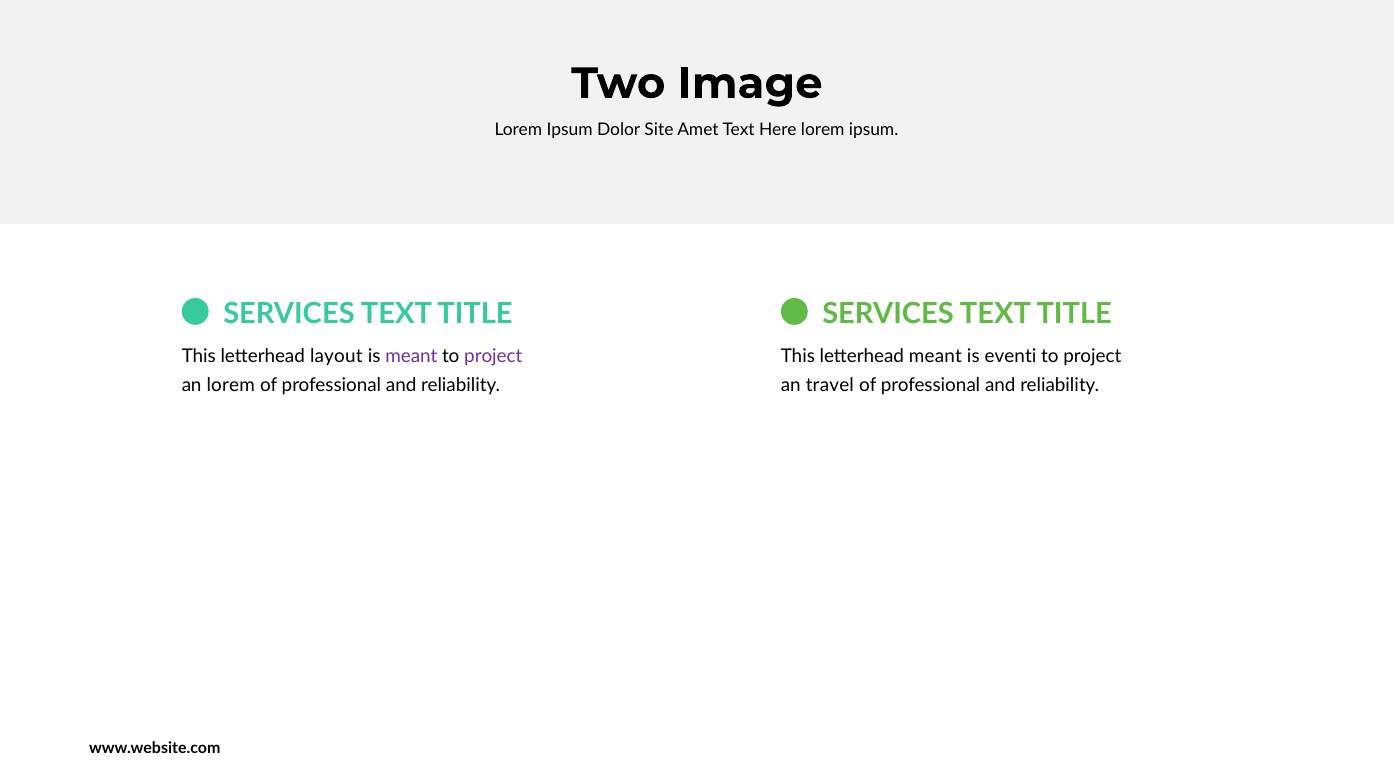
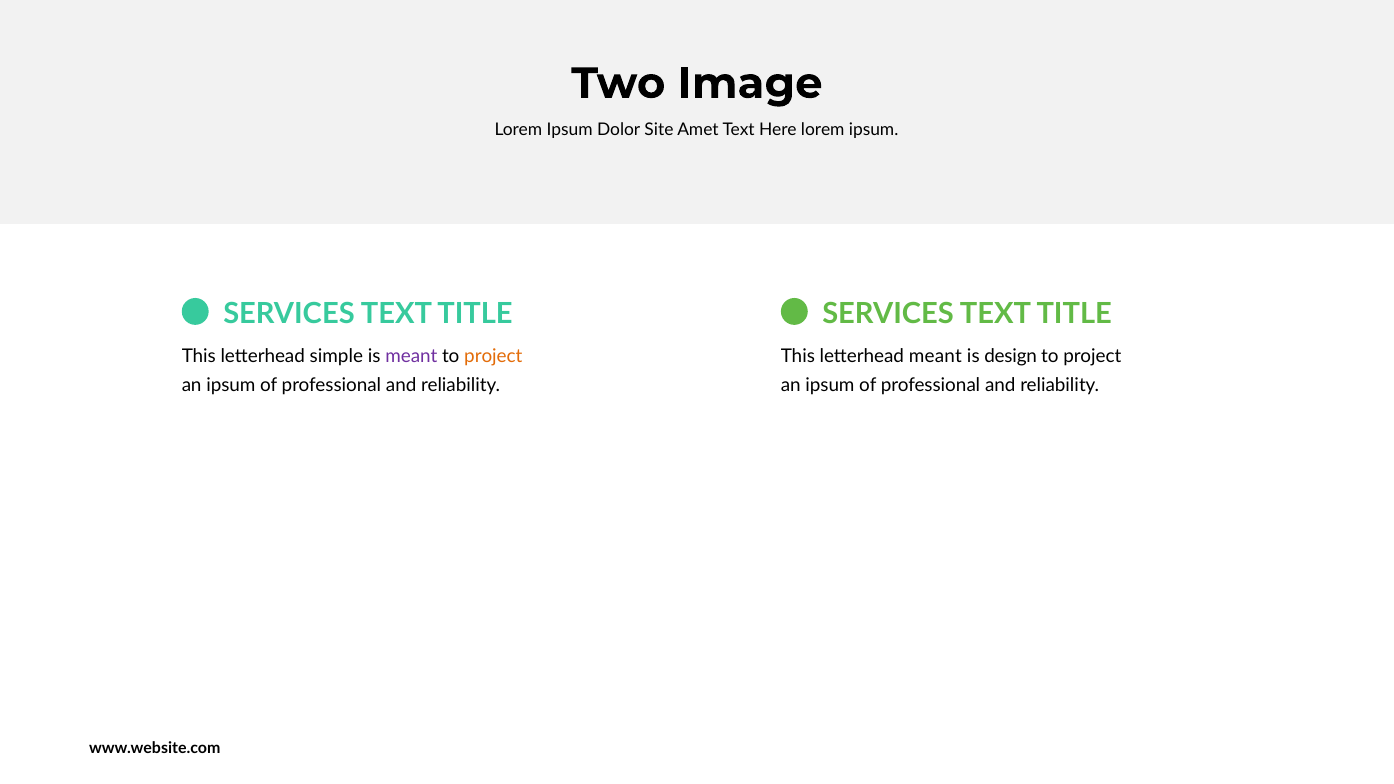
layout: layout -> simple (336, 357)
project colour: purple -> orange (493, 357)
eventi: eventi -> design (1011, 357)
lorem: lorem -> ipsum (231, 386)
travel: travel -> ipsum (830, 386)
